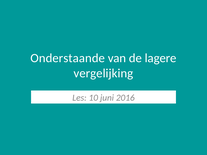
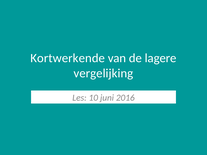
Onderstaande: Onderstaande -> Kortwerkende (68, 58)
